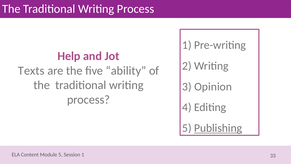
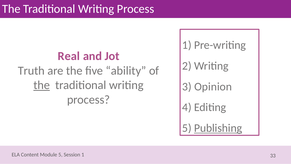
Help: Help -> Real (69, 56)
Texts: Texts -> Truth (31, 70)
the underline: none -> present (42, 85)
